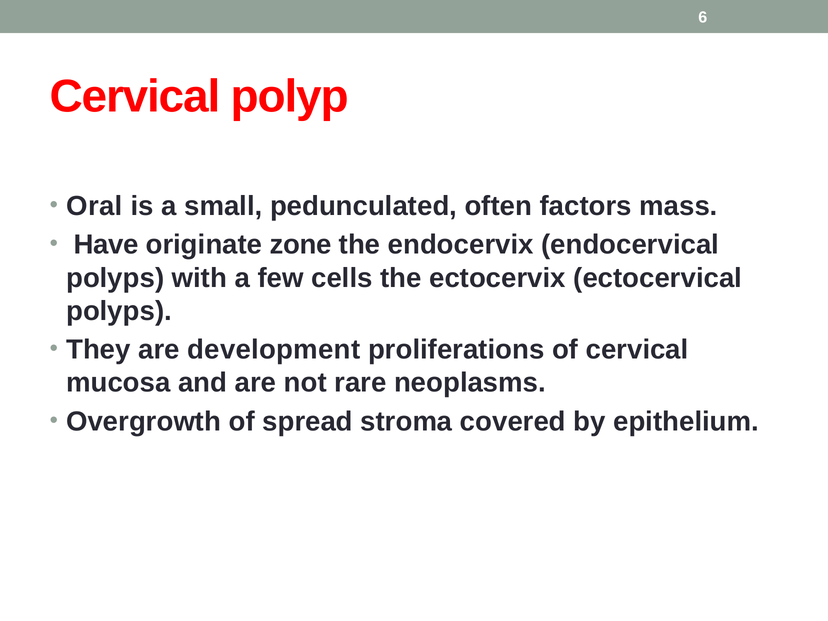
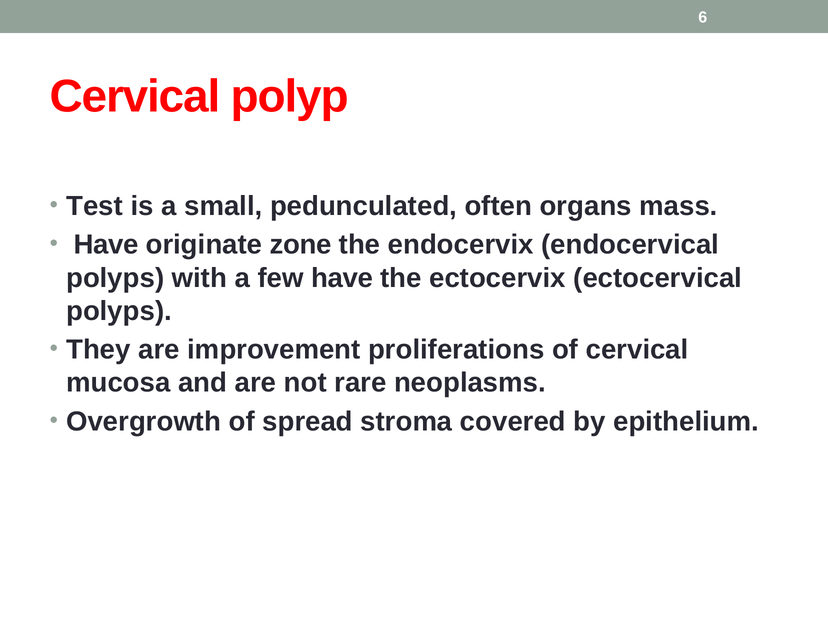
Oral: Oral -> Test (95, 206)
factors: factors -> organs (586, 206)
few cells: cells -> have (342, 278)
development: development -> improvement (274, 350)
